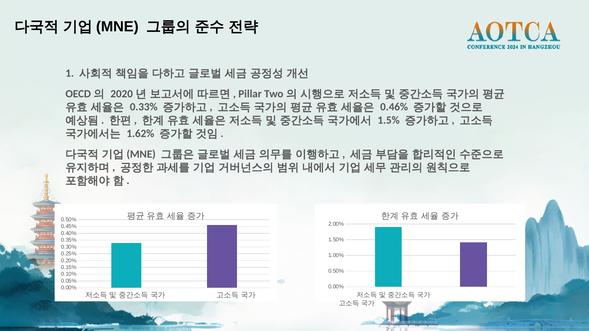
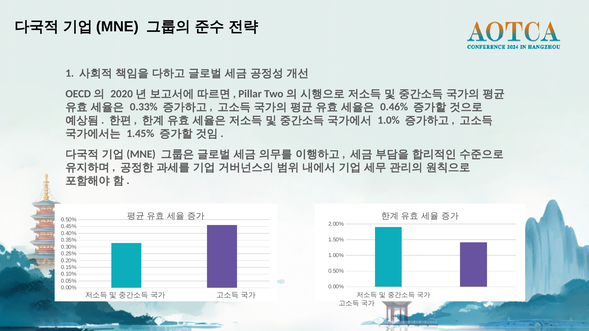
1.5%: 1.5% -> 1.0% (389, 120)
1.62%: 1.62% -> 1.45% (140, 134)
